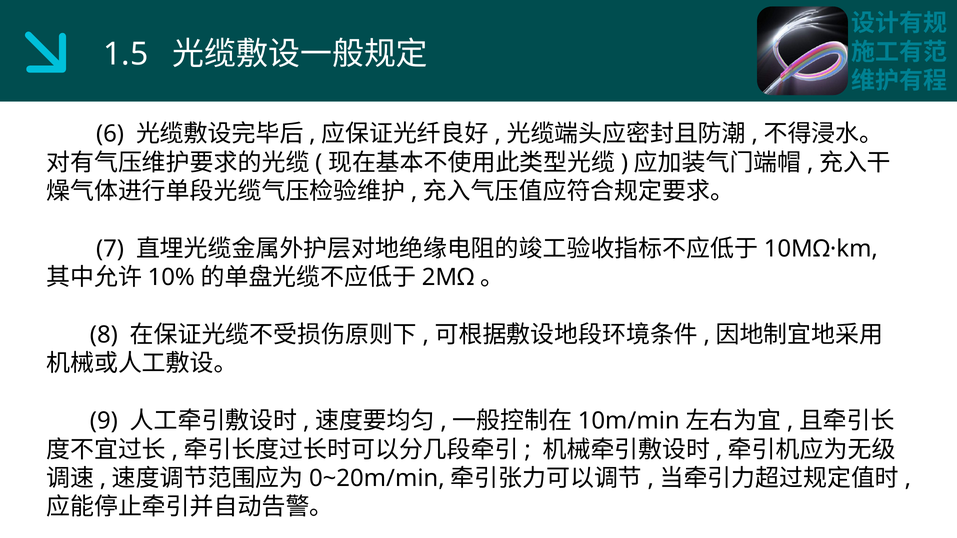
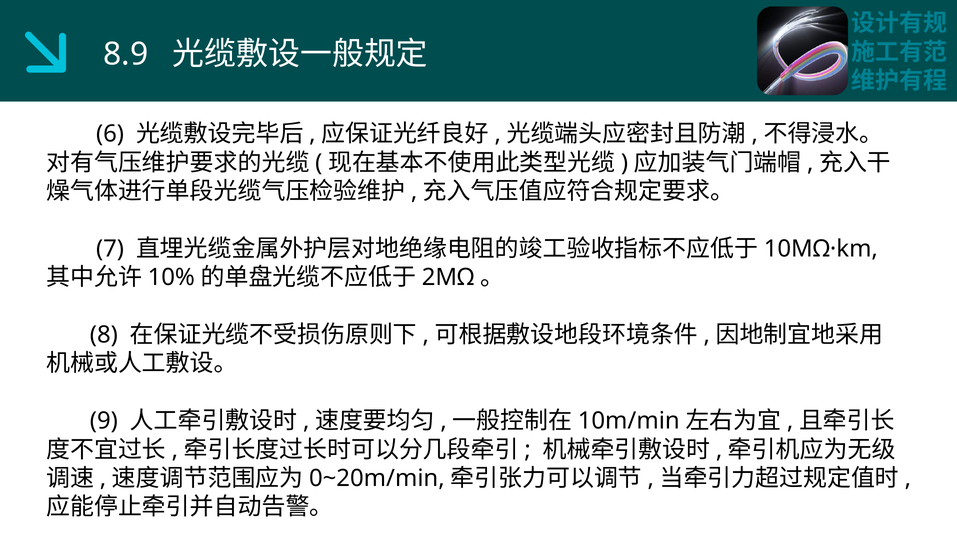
1.5: 1.5 -> 8.9 (126, 54)
